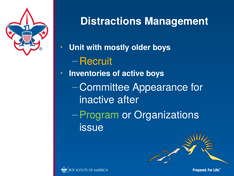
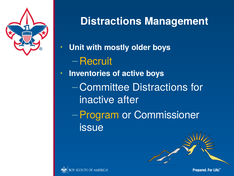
Committee Appearance: Appearance -> Distractions (160, 87)
Program colour: light green -> yellow (99, 115)
Organizations: Organizations -> Commissioner (167, 115)
